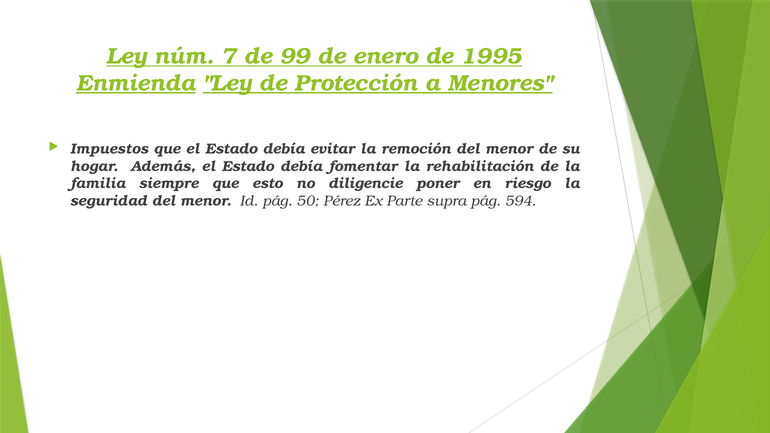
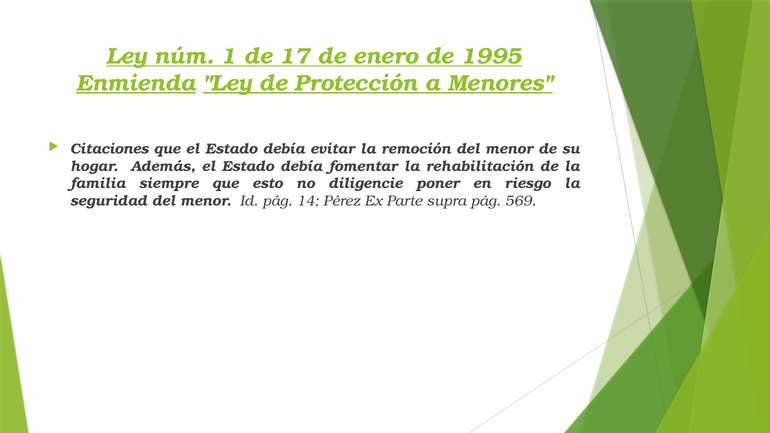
7: 7 -> 1 (229, 56)
99: 99 -> 17 (295, 56)
Impuestos: Impuestos -> Citaciones (109, 149)
50: 50 -> 14 (308, 201)
594: 594 -> 569 (521, 201)
